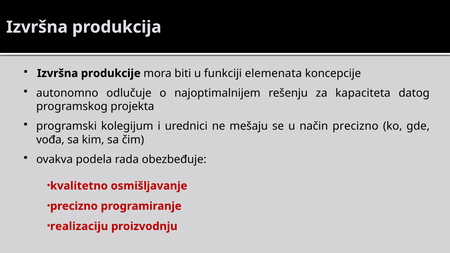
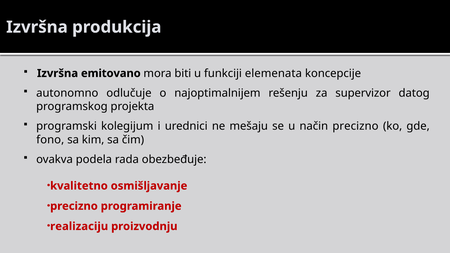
produkcije: produkcije -> emitovano (111, 73)
kapaciteta: kapaciteta -> supervizor (363, 93)
vođa: vođa -> fono (50, 140)
